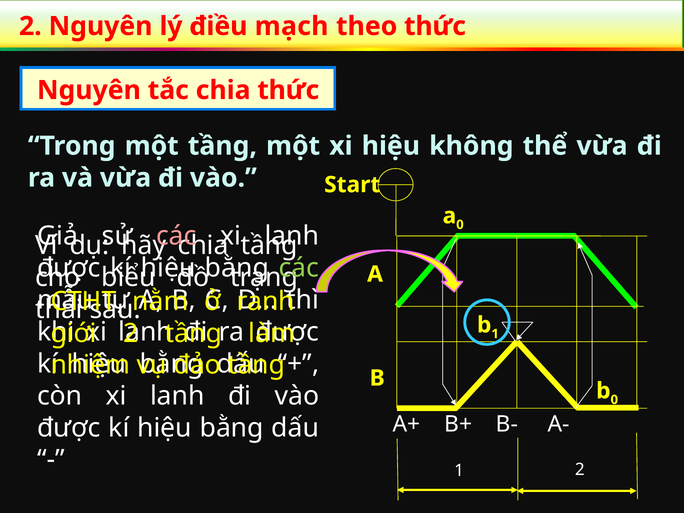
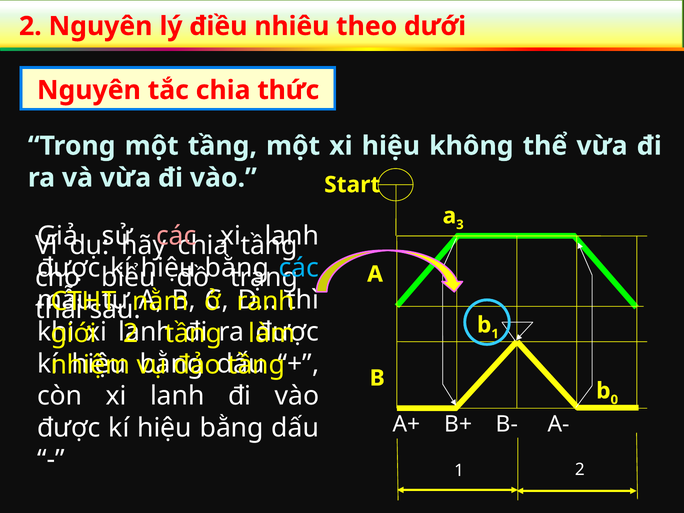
mạch: mạch -> nhiêu (292, 26)
thức: thức -> dưới (435, 26)
a 0: 0 -> 3 (460, 225)
các colour: light green -> light blue (299, 268)
